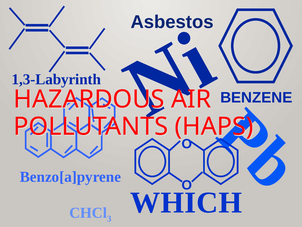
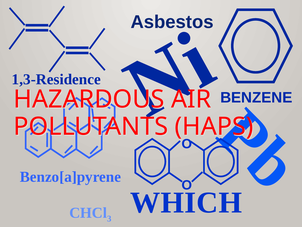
1,3-Labyrinth: 1,3-Labyrinth -> 1,3-Residence (56, 79)
